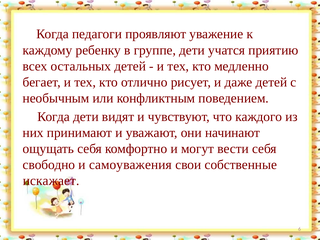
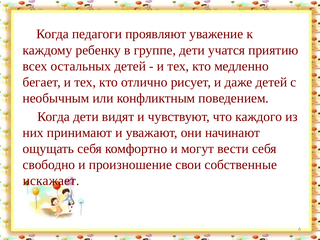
самоуважения: самоуважения -> произношение (130, 165)
